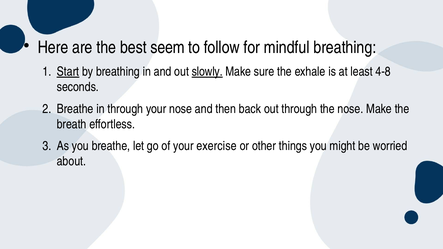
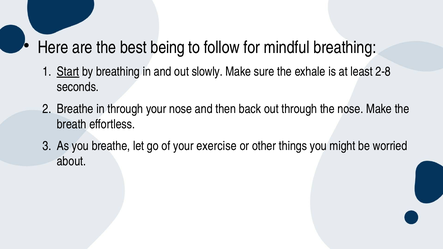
seem: seem -> being (168, 48)
slowly underline: present -> none (207, 72)
4-8: 4-8 -> 2-8 (383, 72)
